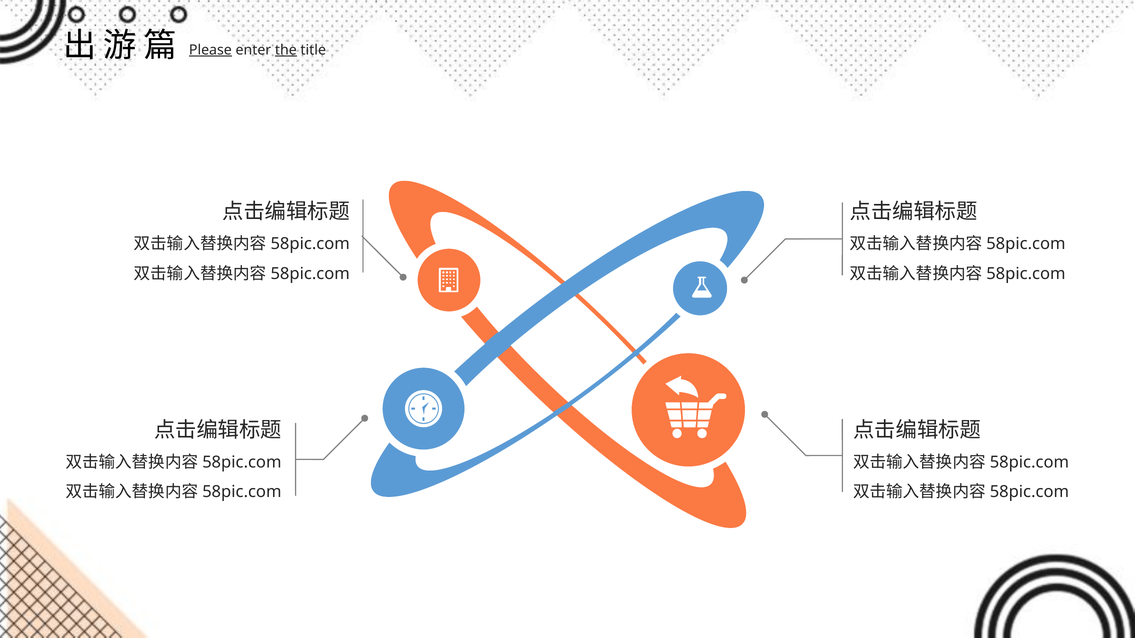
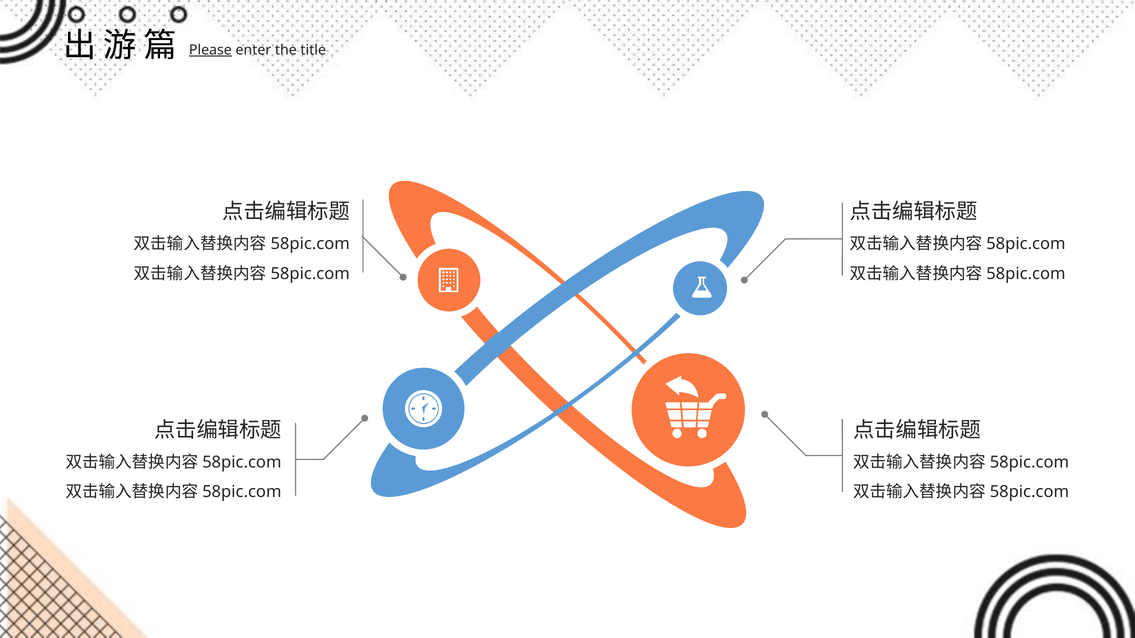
the underline: present -> none (286, 50)
